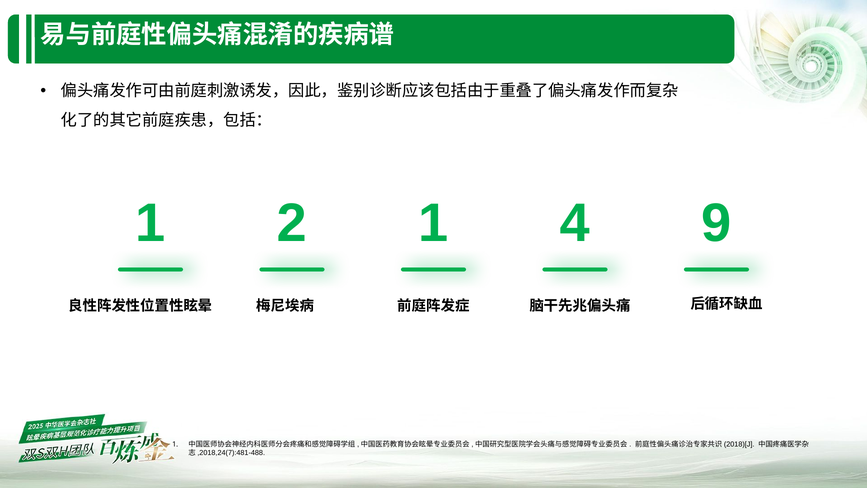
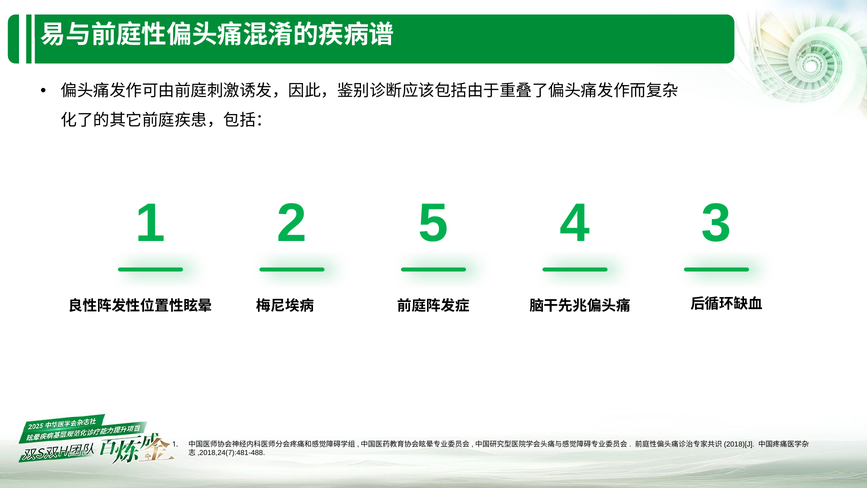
2 1: 1 -> 5 (433, 223)
9: 9 -> 3 (716, 223)
